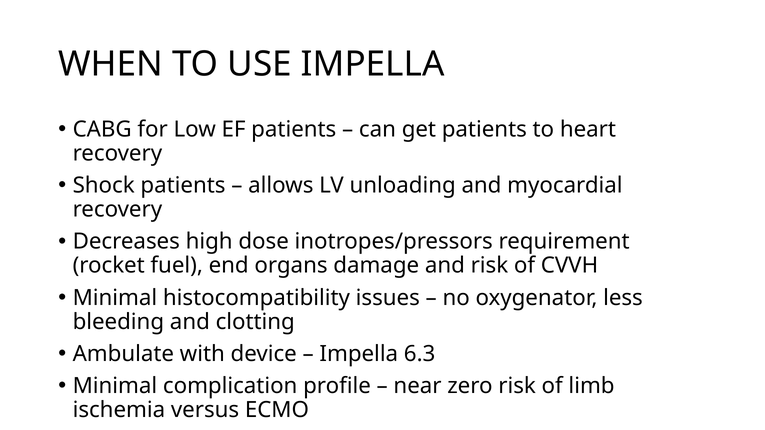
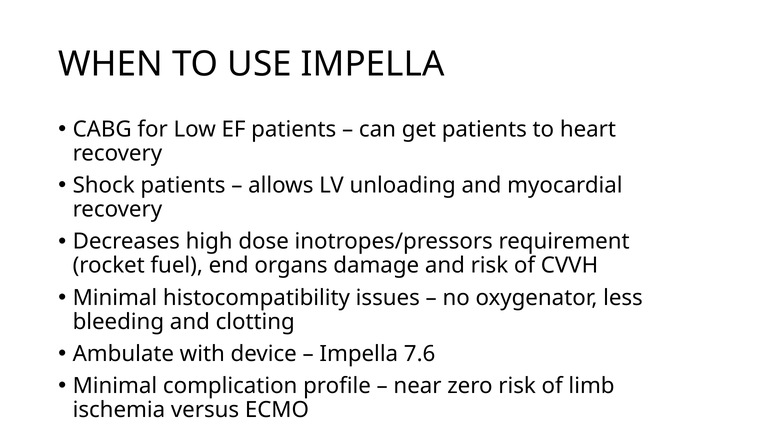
6.3: 6.3 -> 7.6 (420, 354)
